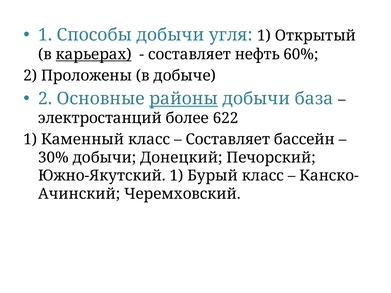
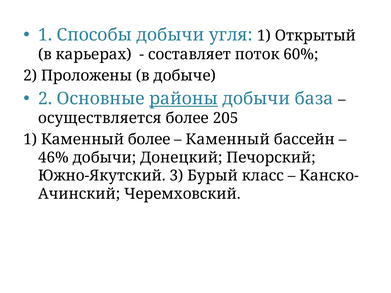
карьерах underline: present -> none (94, 54)
нефть: нефть -> поток (257, 54)
электростанций: электростанций -> осуществляется (100, 118)
622: 622 -> 205 (226, 118)
Каменный класс: класс -> более (149, 139)
Составляет: Составляет -> Каменный (228, 139)
30%: 30% -> 46% (53, 158)
Южно-Якутский 1: 1 -> 3 (177, 176)
